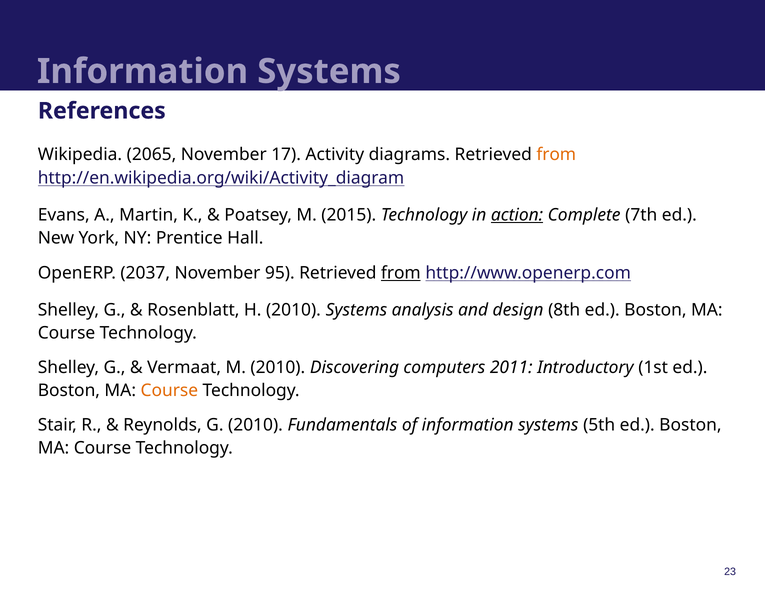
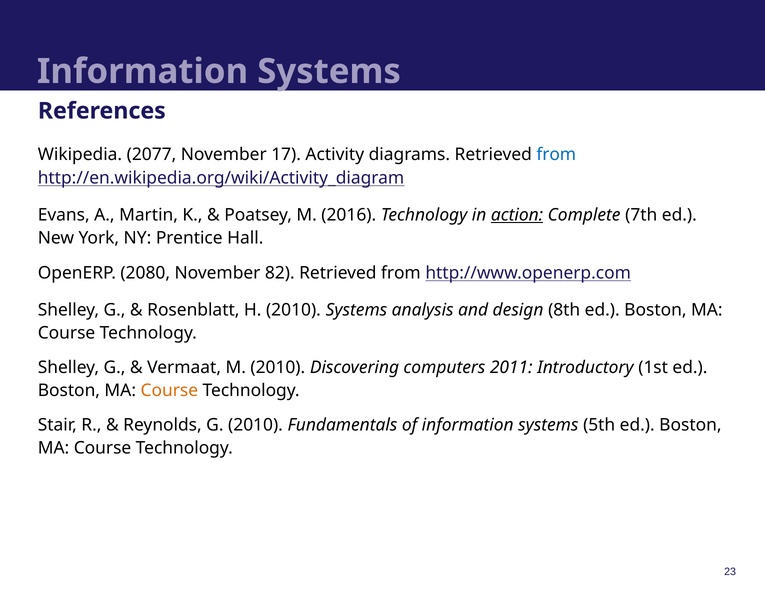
2065: 2065 -> 2077 (152, 155)
from colour: orange -> blue (556, 155)
2015: 2015 -> 2016 (349, 215)
2037: 2037 -> 2080 (145, 273)
95: 95 -> 82 (280, 273)
from underline: present -> none (401, 273)
